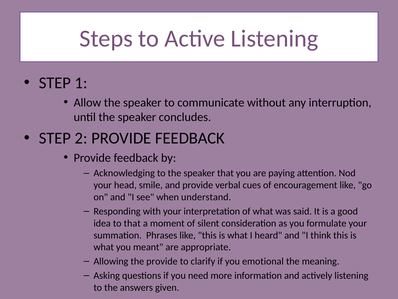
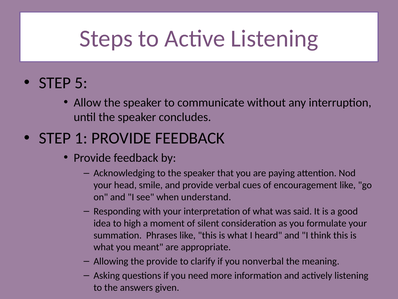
1: 1 -> 5 (81, 83)
2: 2 -> 1 (81, 138)
to that: that -> high (132, 223)
emotional: emotional -> nonverbal (263, 261)
